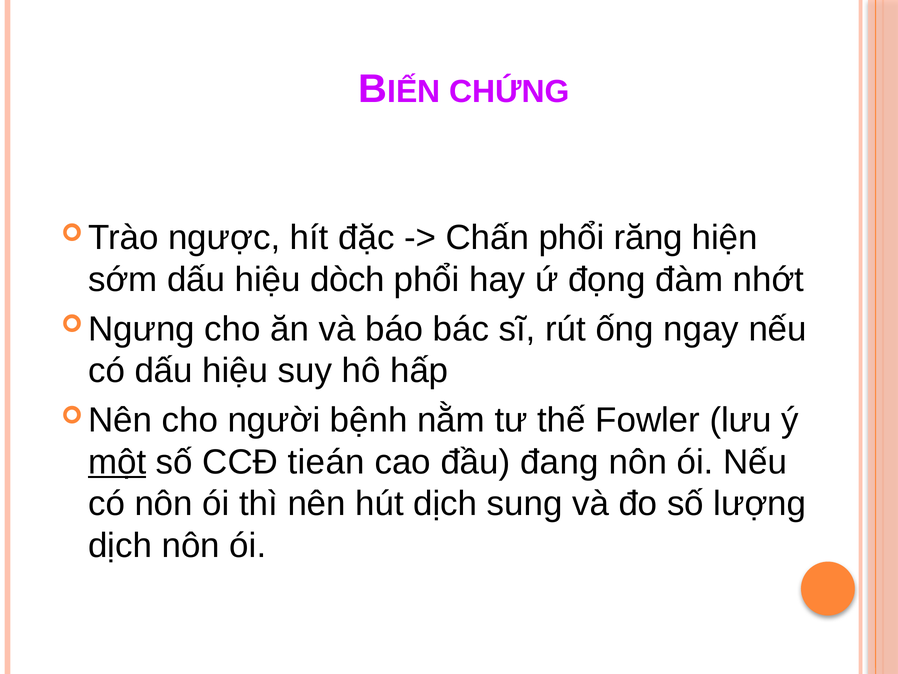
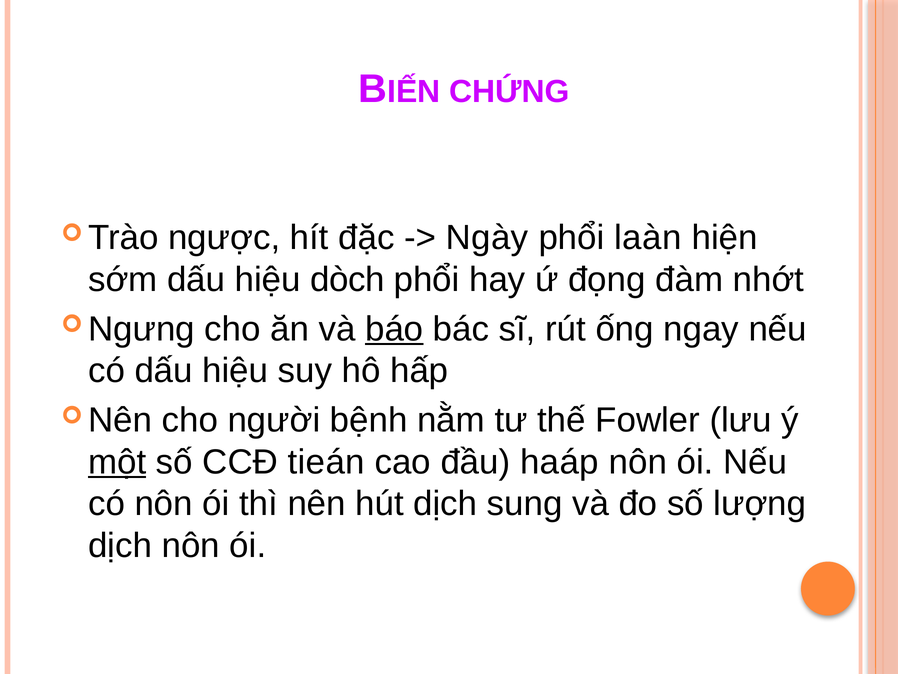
Chấn: Chấn -> Ngày (487, 238)
răng: răng -> laàn (648, 238)
báo underline: none -> present (394, 329)
đang: đang -> haáp (560, 462)
